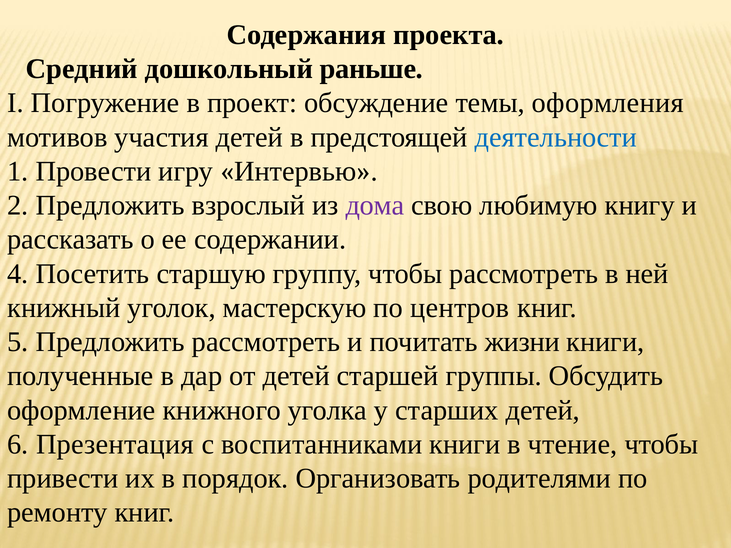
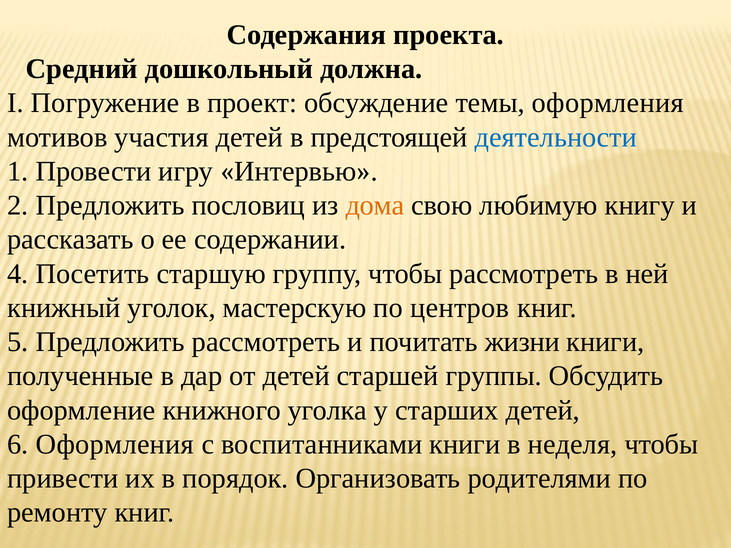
раньше: раньше -> должна (371, 69)
взрослый: взрослый -> пословиц (249, 206)
дома colour: purple -> orange (375, 206)
6 Презентация: Презентация -> Оформления (115, 444)
чтение: чтение -> неделя (573, 444)
